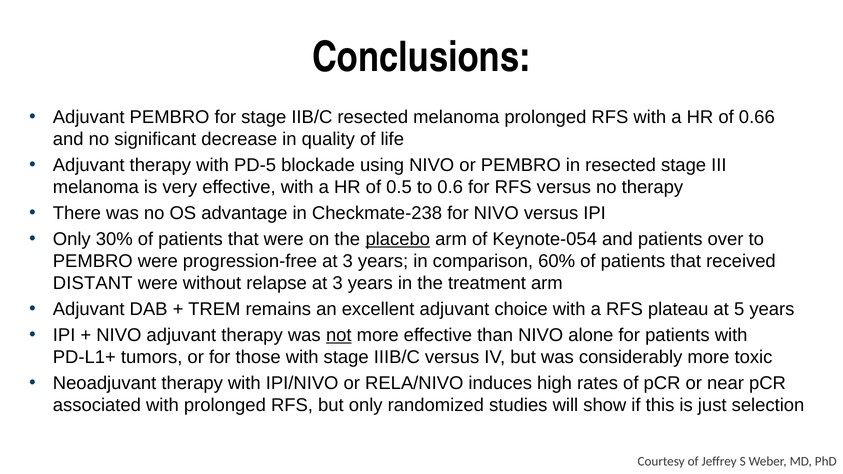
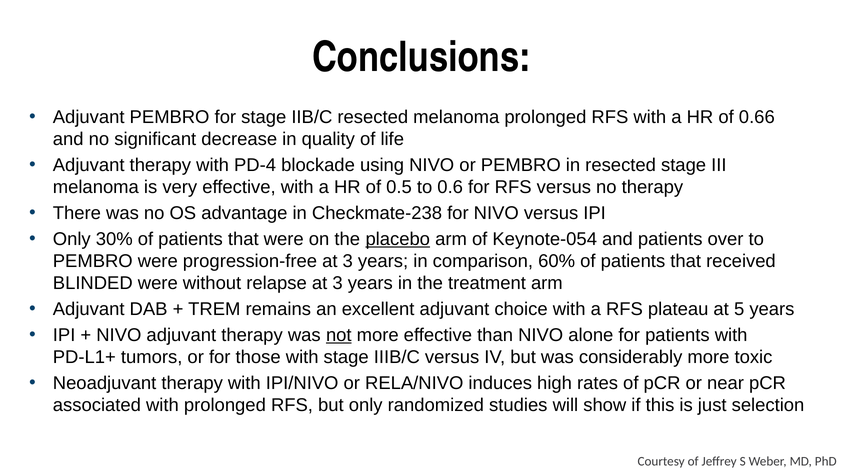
PD-5: PD-5 -> PD-4 (255, 165)
DISTANT: DISTANT -> BLINDED (93, 283)
